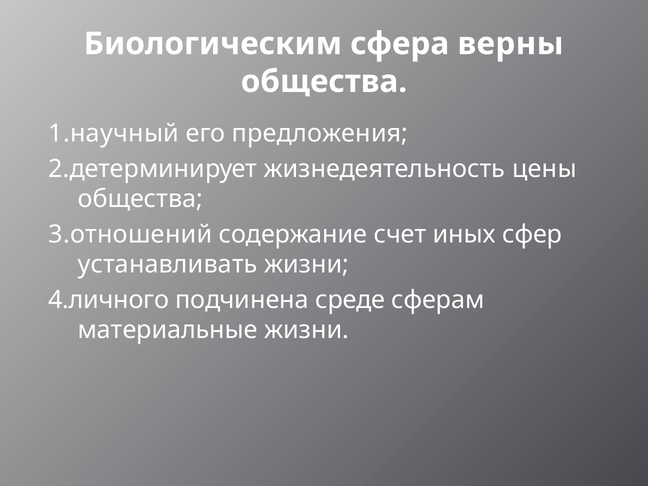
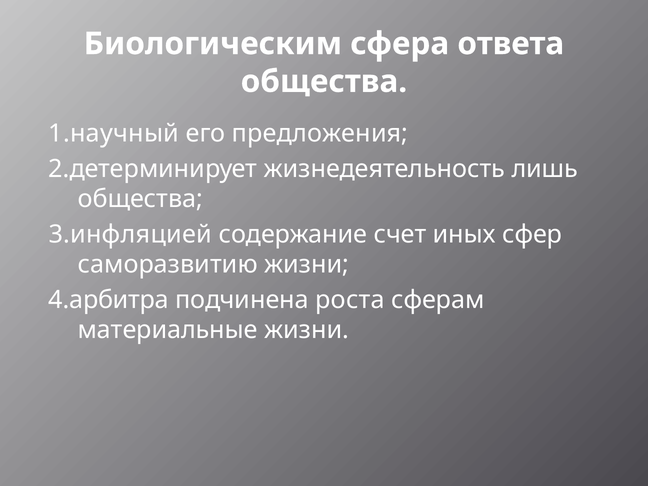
верны: верны -> ответа (511, 44)
цены: цены -> лишь (545, 169)
3.отношений: 3.отношений -> 3.инфляцией (130, 234)
устанавливать: устанавливать -> саморазвитию (168, 265)
4.личного: 4.личного -> 4.арбитра (109, 300)
среде: среде -> роста (350, 300)
